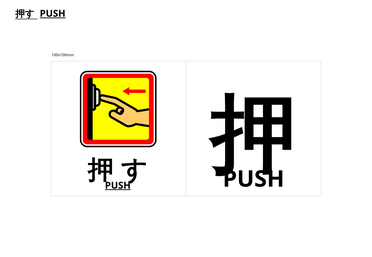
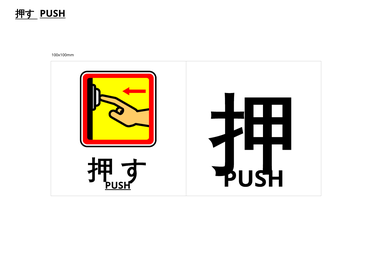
PUSH underline: present -> none (53, 14)
